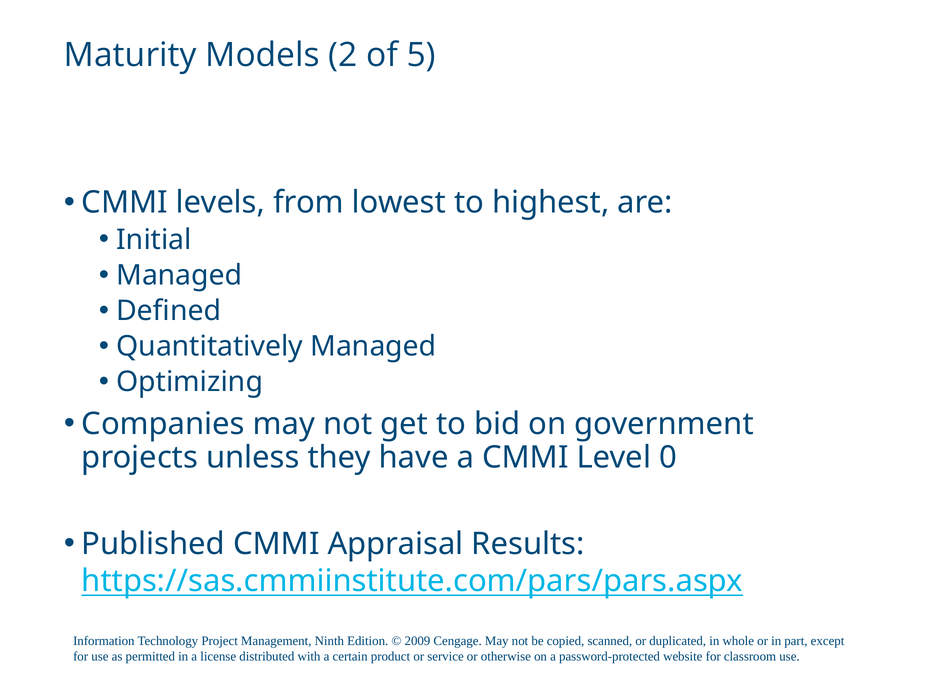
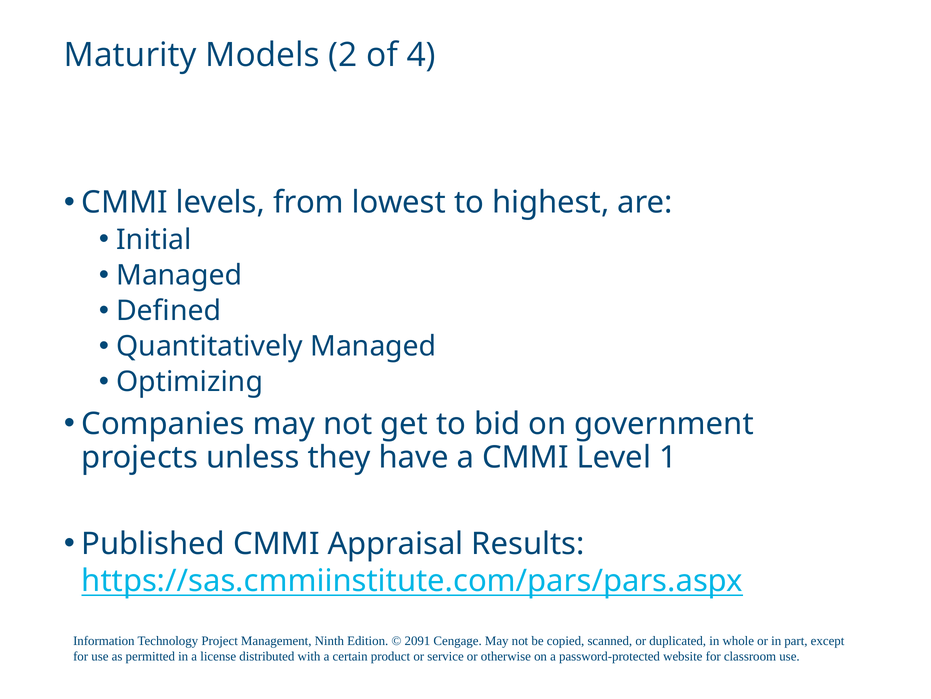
5: 5 -> 4 (421, 55)
0: 0 -> 1 (668, 457)
2009: 2009 -> 2091 (417, 640)
